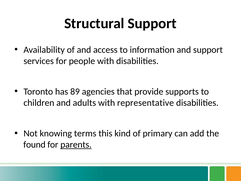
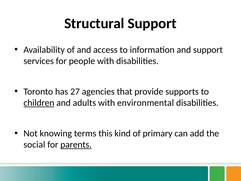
89: 89 -> 27 (75, 91)
children underline: none -> present (39, 103)
representative: representative -> environmental (146, 103)
found: found -> social (34, 144)
